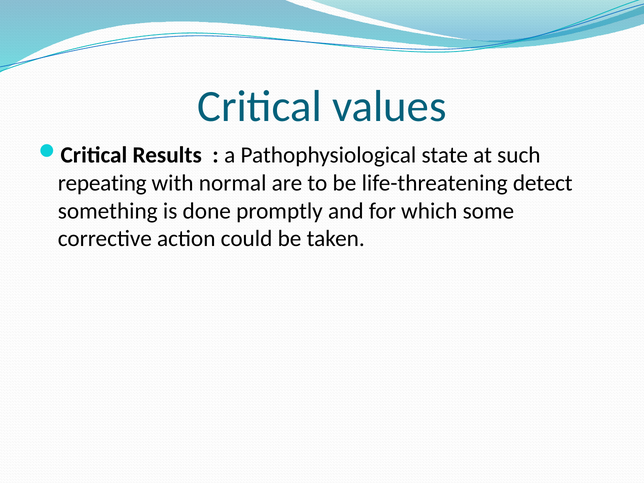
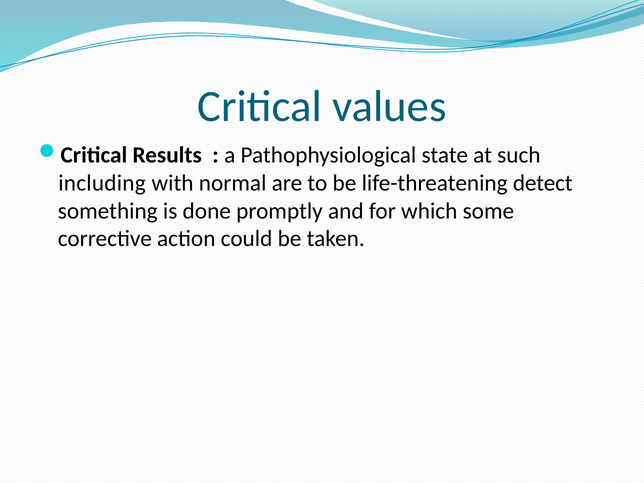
repeating: repeating -> including (102, 183)
